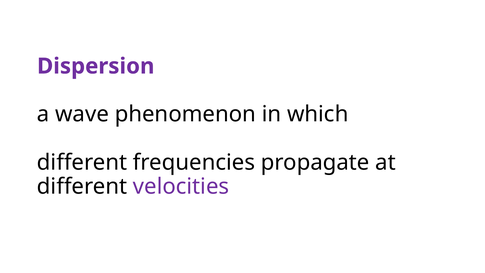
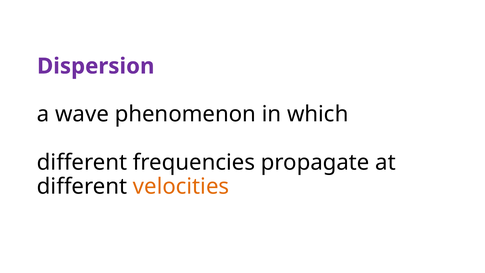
velocities colour: purple -> orange (181, 186)
